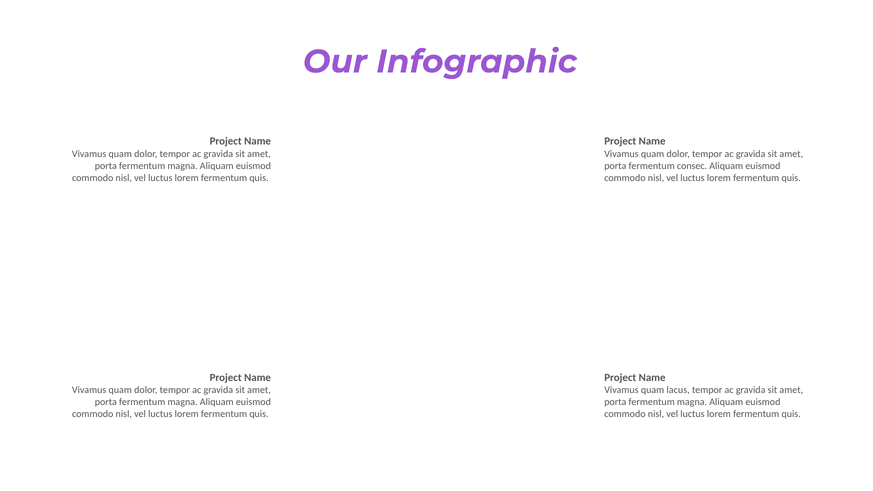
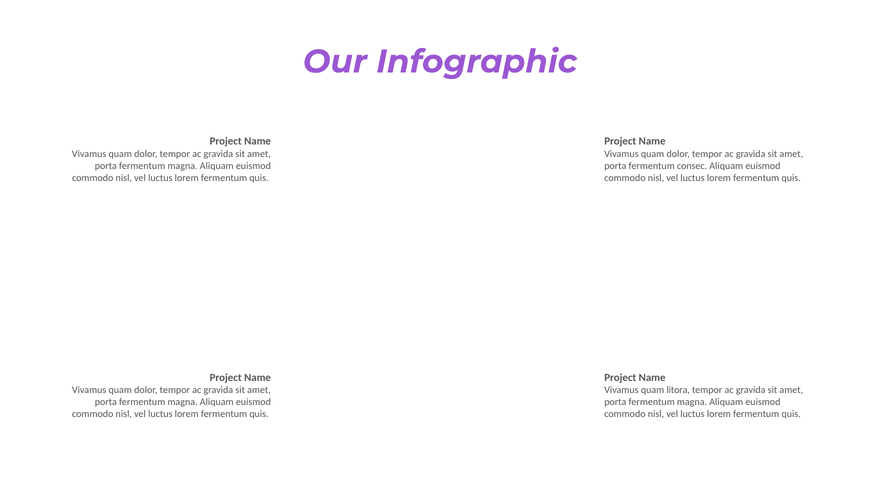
lacus: lacus -> litora (678, 390)
